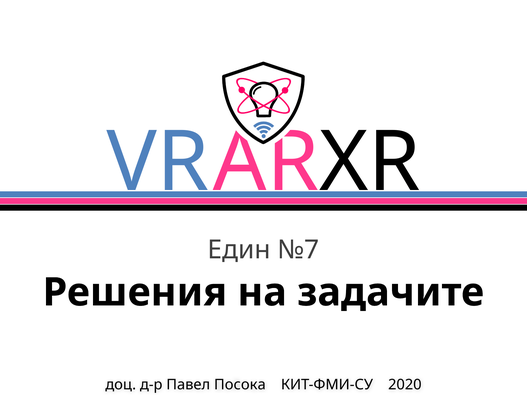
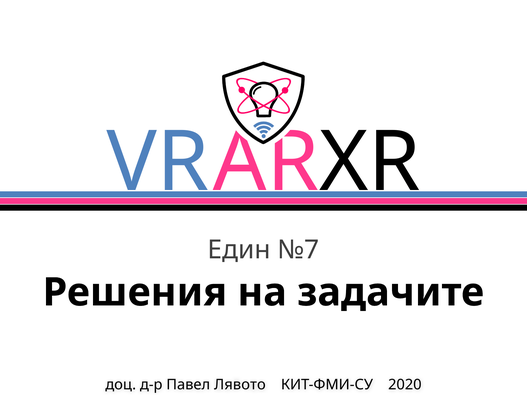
Посока: Посока -> Лявото (240, 385)
